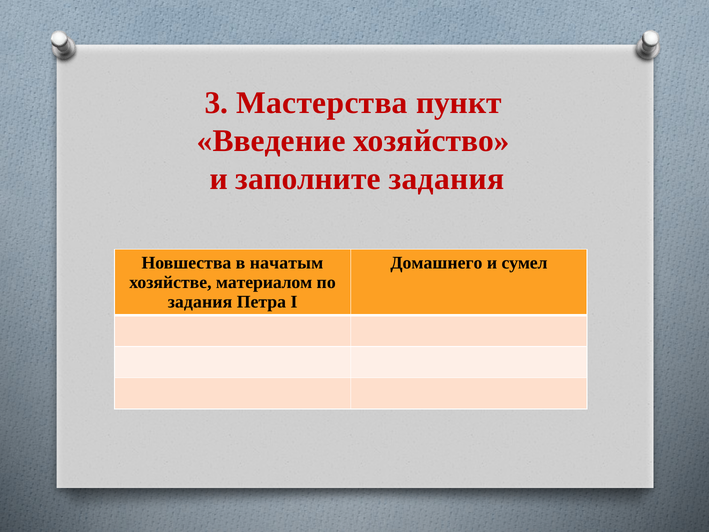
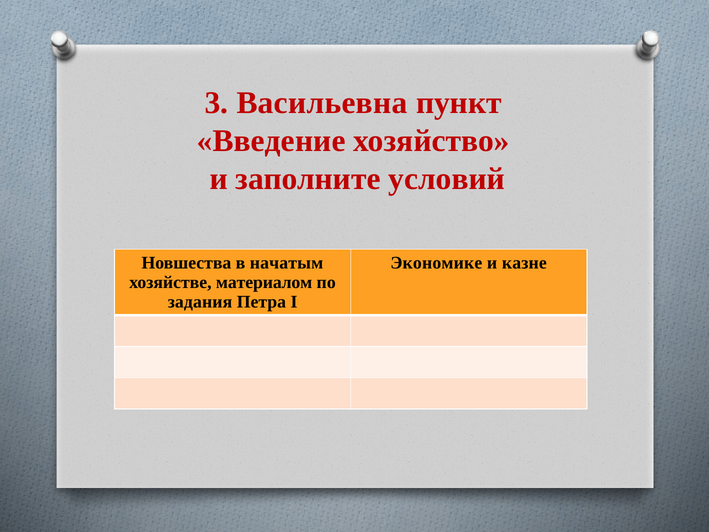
Мастерства: Мастерства -> Васильевна (322, 103)
заполните задания: задания -> условий (447, 179)
Домашнего: Домашнего -> Экономике (436, 263)
сумел: сумел -> казне (524, 263)
